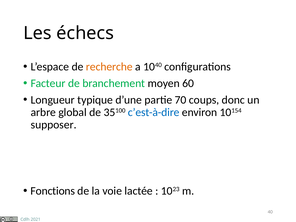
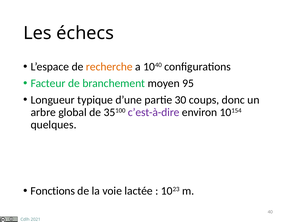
60: 60 -> 95 (188, 83)
70: 70 -> 30 (181, 100)
c’est-à-dire colour: blue -> purple (154, 112)
supposer: supposer -> quelques (54, 125)
